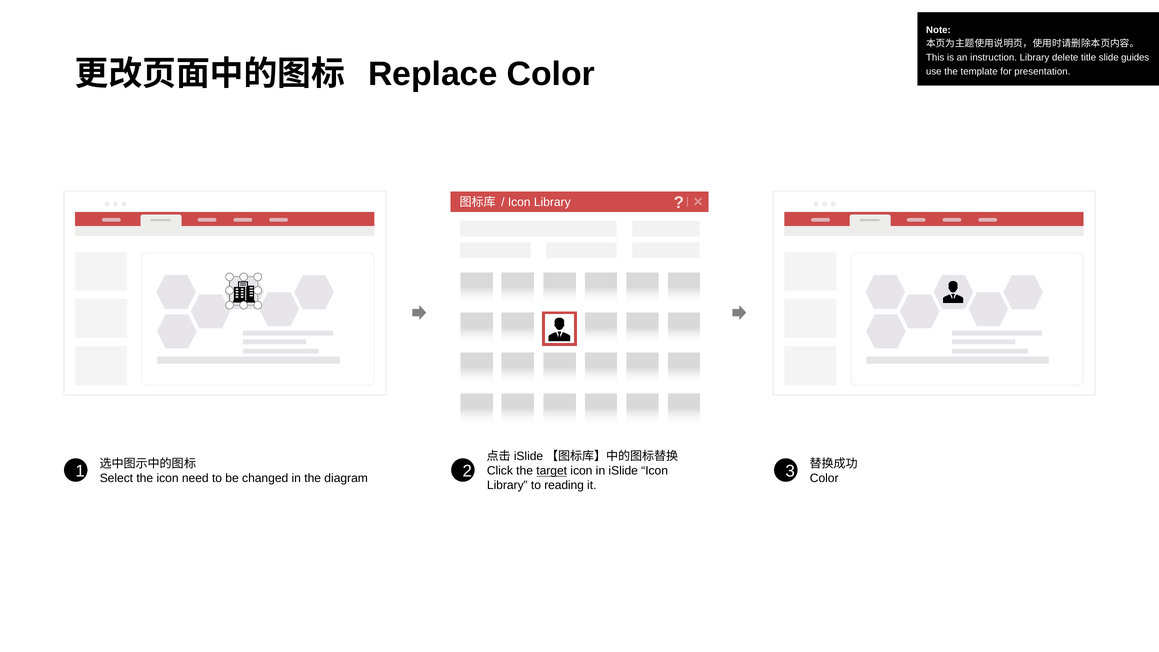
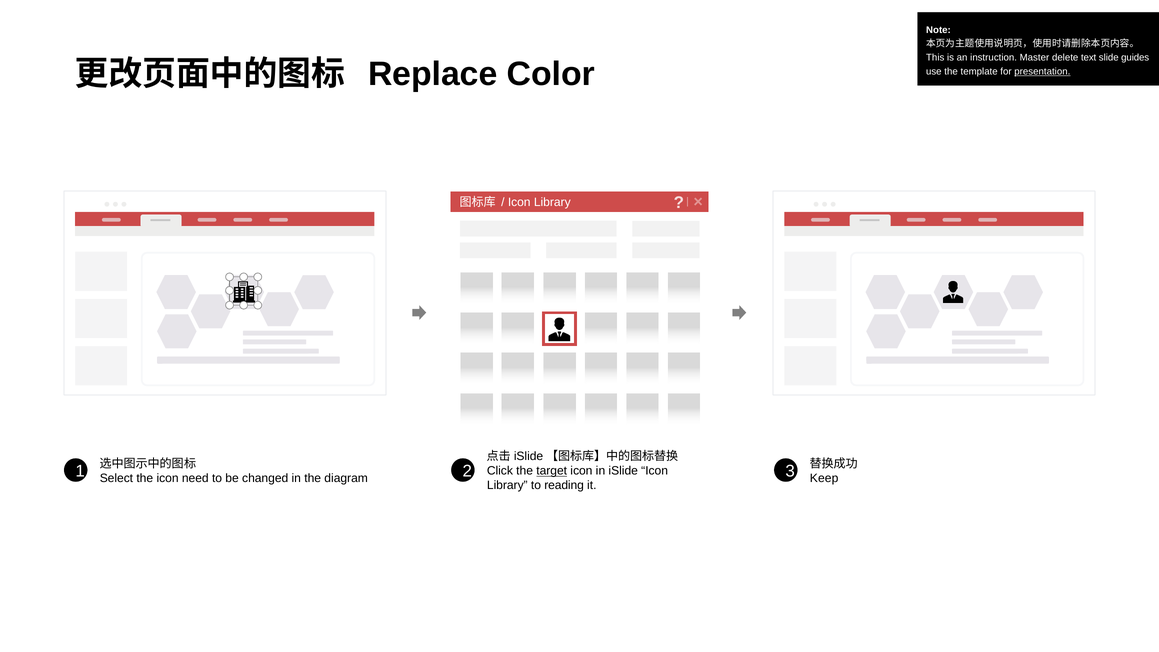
instruction Library: Library -> Master (1034, 58)
title: title -> text (1089, 58)
presentation underline: none -> present (1042, 71)
Color: Color -> Keep (824, 478)
